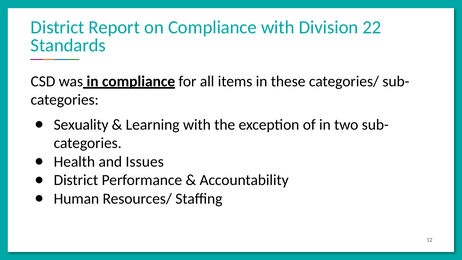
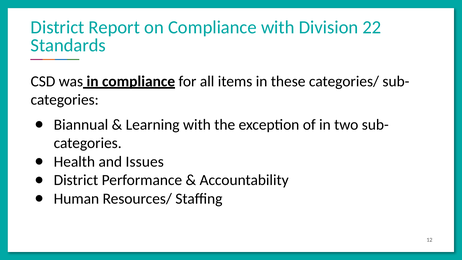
Sexuality: Sexuality -> Biannual (81, 125)
